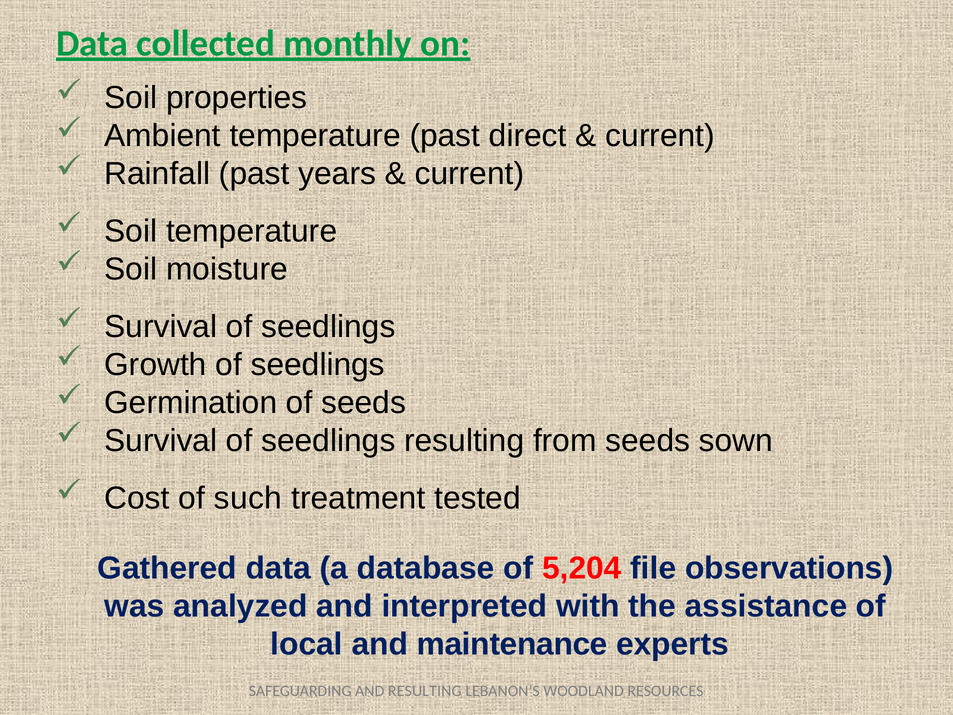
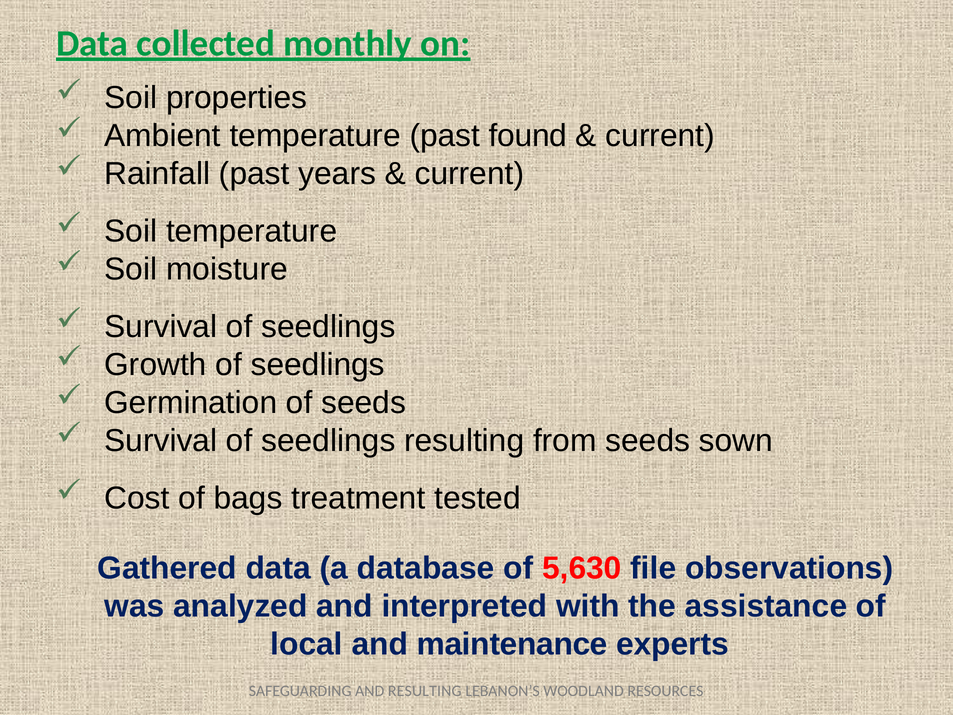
direct: direct -> found (528, 136)
such: such -> bags (248, 498)
5,204: 5,204 -> 5,630 (582, 568)
